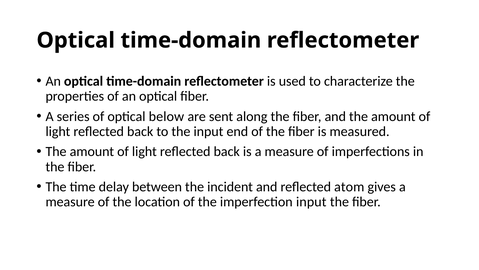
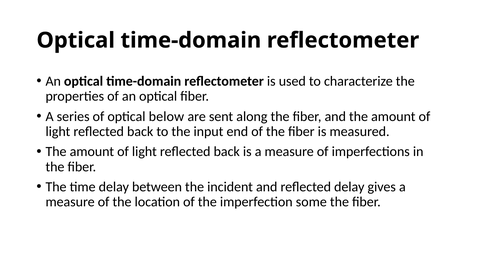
reflected atom: atom -> delay (349, 187)
imperfection input: input -> some (311, 202)
